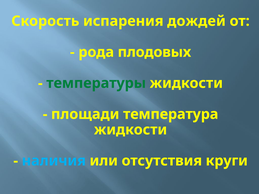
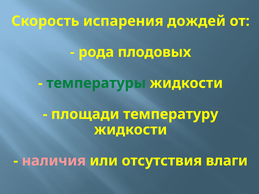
температура: температура -> температуру (171, 114)
наличия colour: light blue -> pink (54, 161)
круги: круги -> влаги (227, 161)
